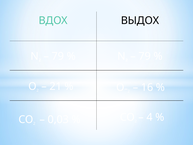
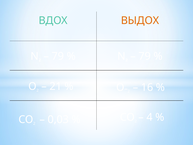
ВЫДОХ colour: black -> orange (140, 20)
